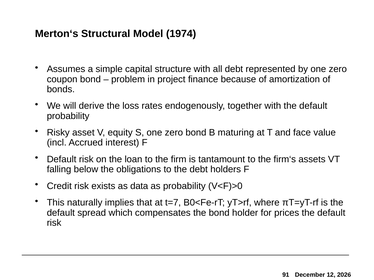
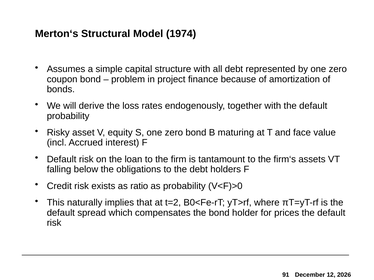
data: data -> ratio (139, 186)
t=7: t=7 -> t=2 (173, 203)
